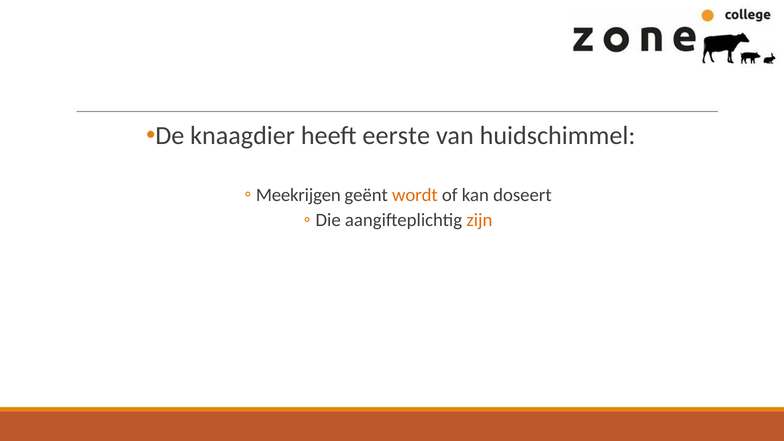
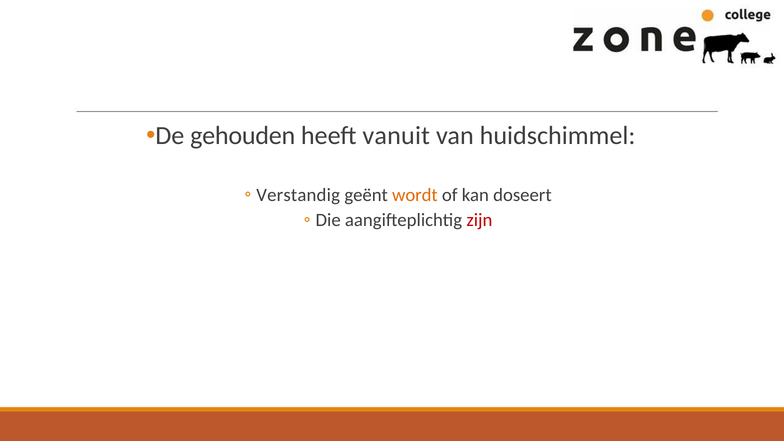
knaagdier: knaagdier -> gehouden (243, 136)
eerste: eerste -> vanuit (396, 136)
Meekrijgen: Meekrijgen -> Verstandig (298, 195)
zijn colour: orange -> red (479, 220)
